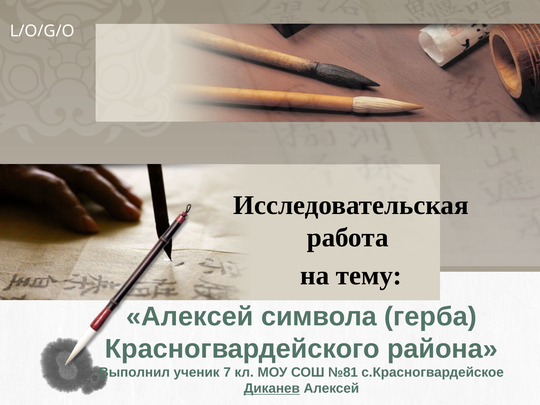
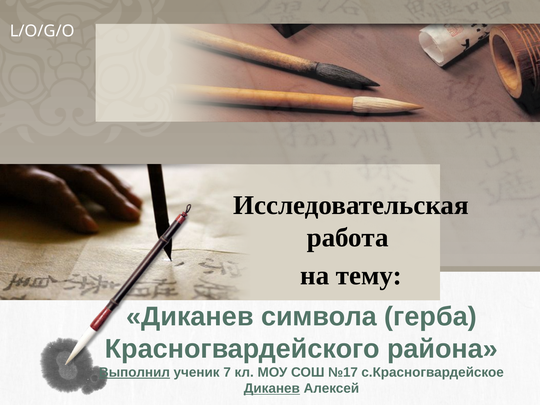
Алексей: Алексей -> Диканев (190, 317)
Выполнил underline: none -> present (134, 372)
№81: №81 -> №17 (343, 372)
